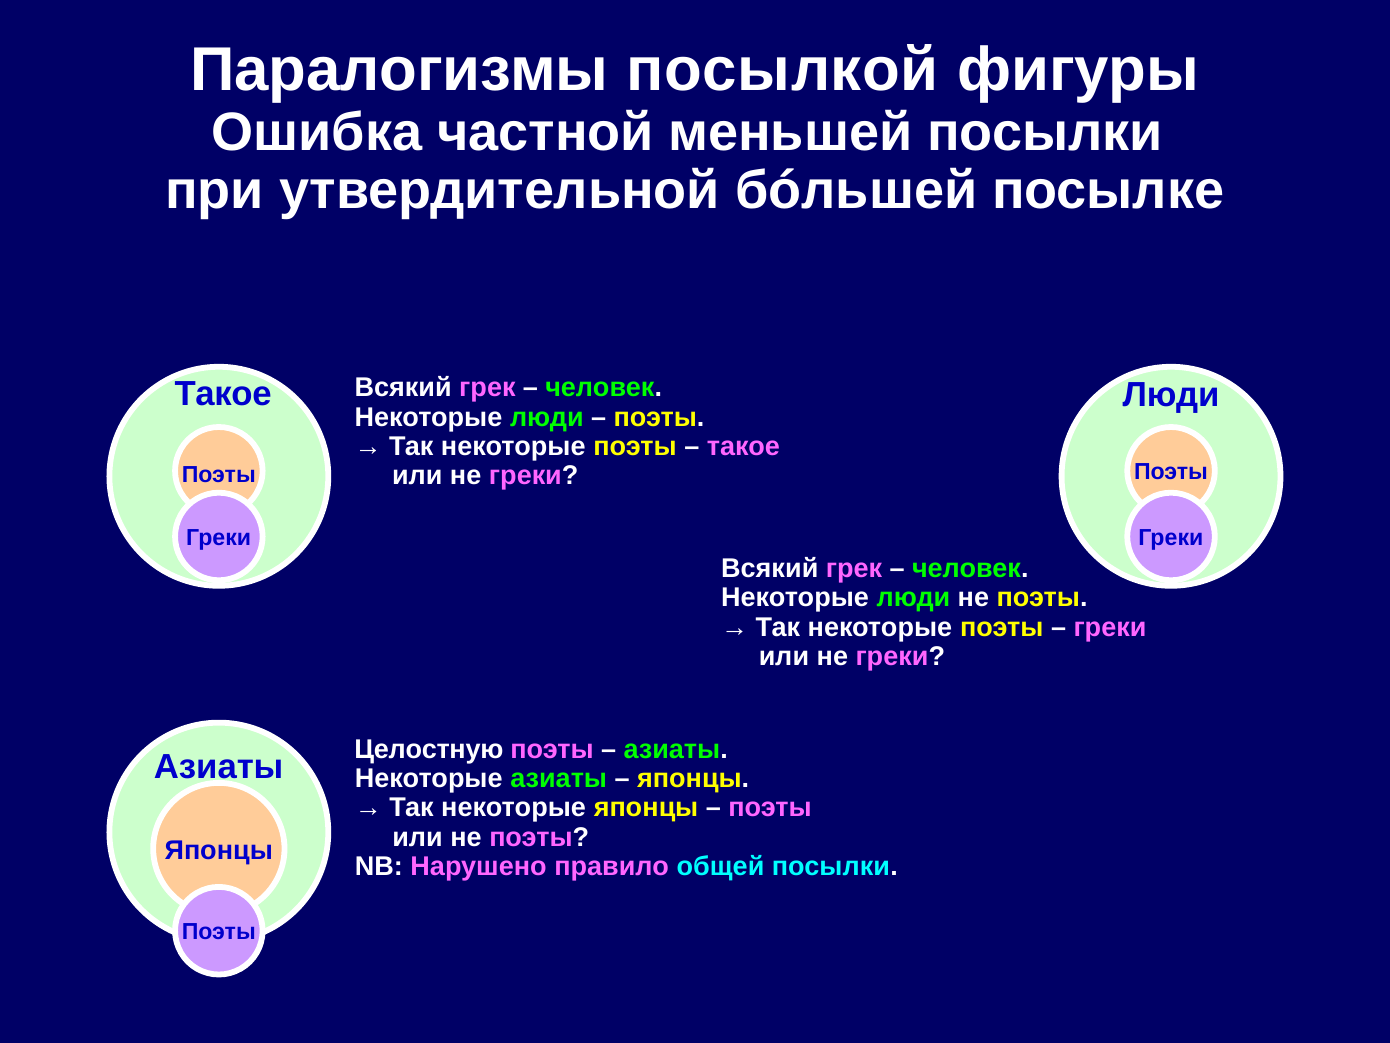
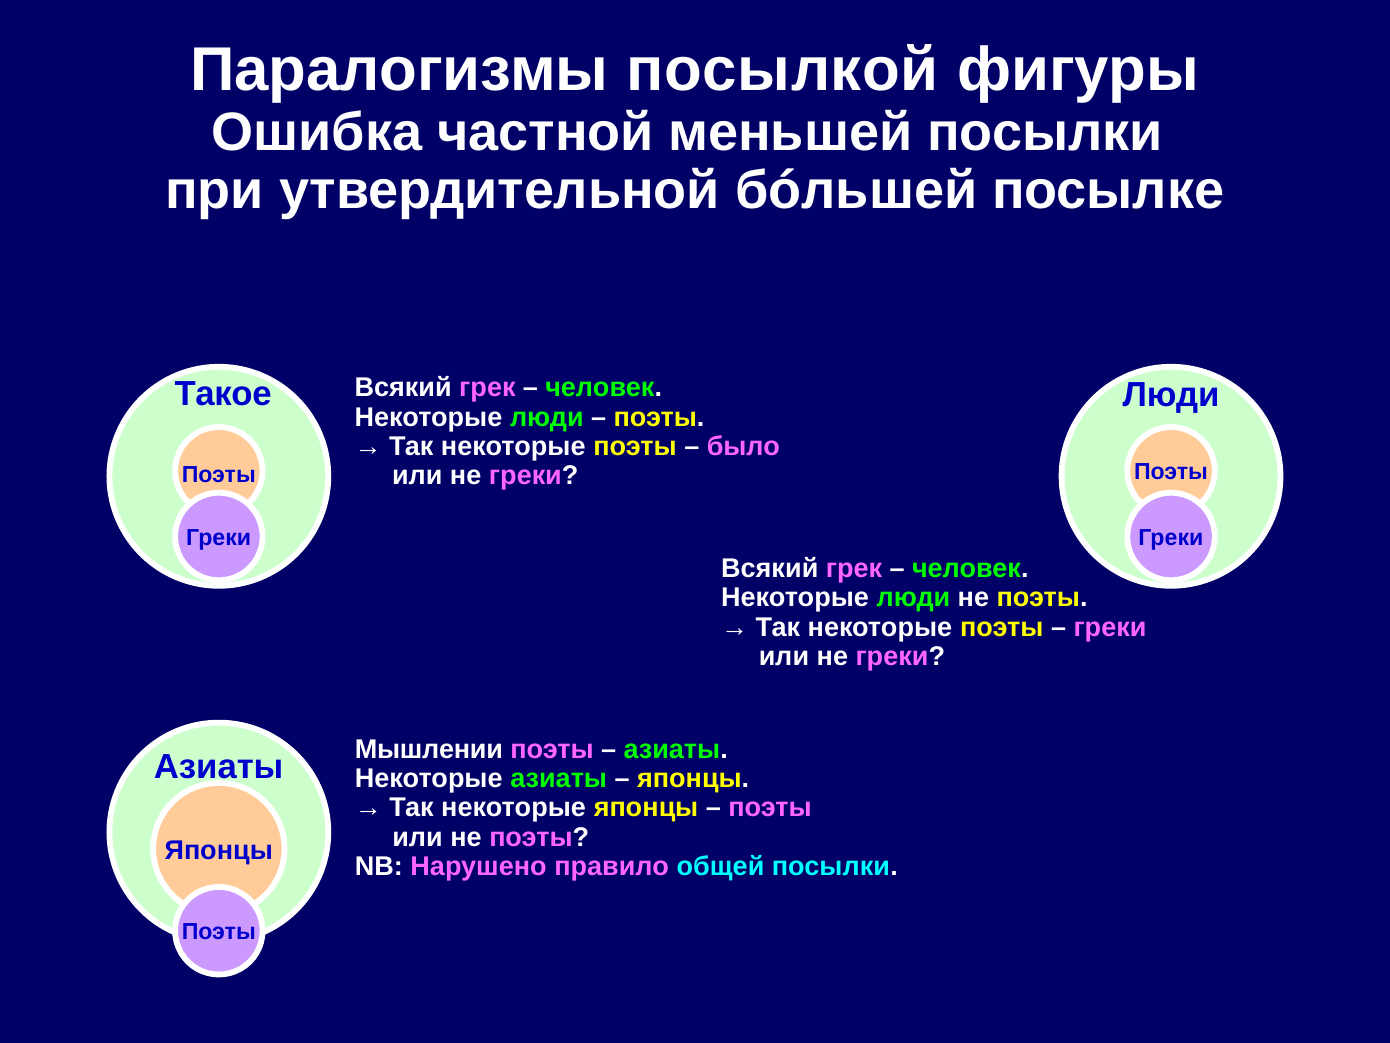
такое: такое -> было (743, 446)
Целостную: Целостную -> Мышлении (429, 749)
